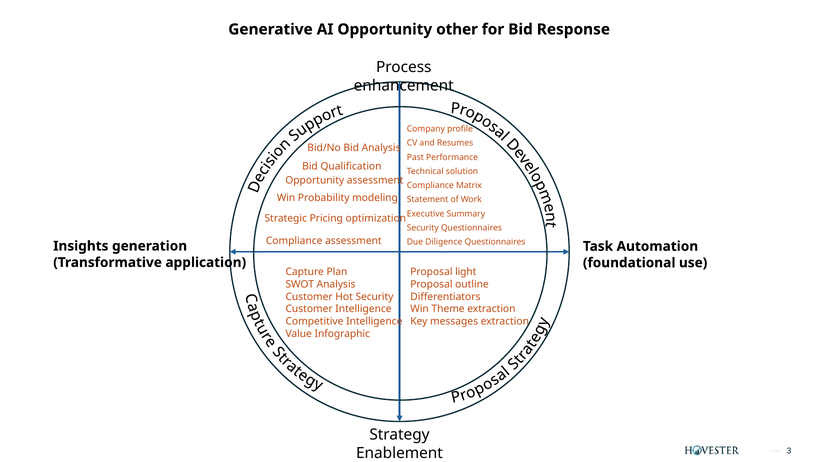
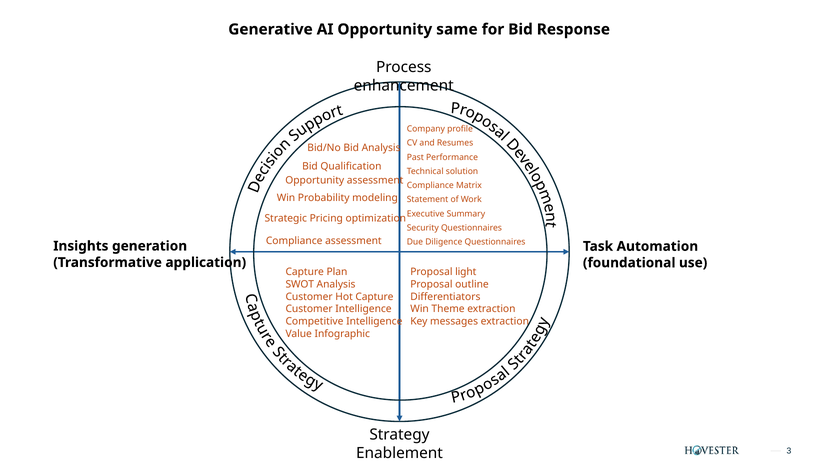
other: other -> same (457, 29)
Hot Security: Security -> Capture (374, 297)
